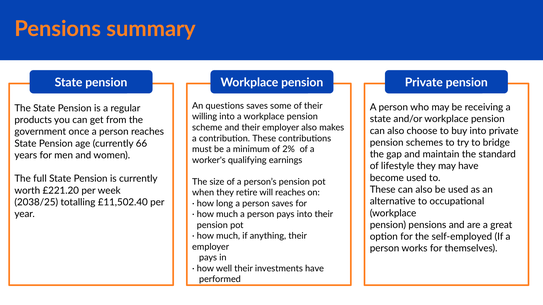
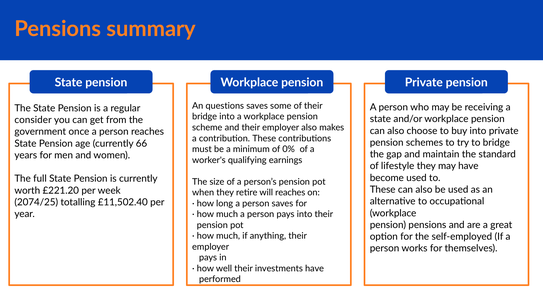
willing: willing -> bridge (205, 117)
products: products -> consider (33, 120)
2%: 2% -> 0% (289, 149)
2038/25: 2038/25 -> 2074/25 (36, 203)
